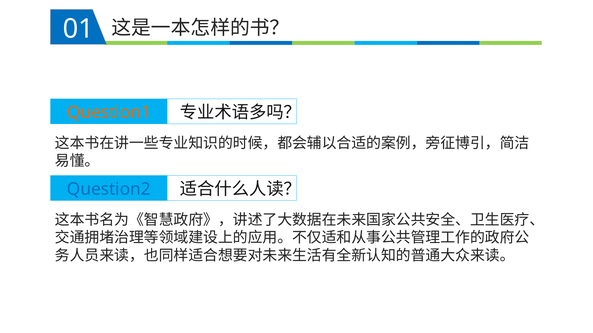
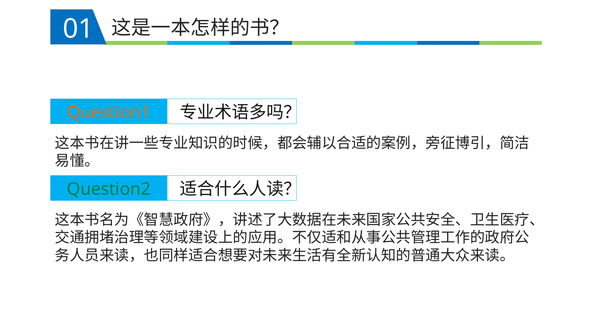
Question2 colour: blue -> green (109, 190)
